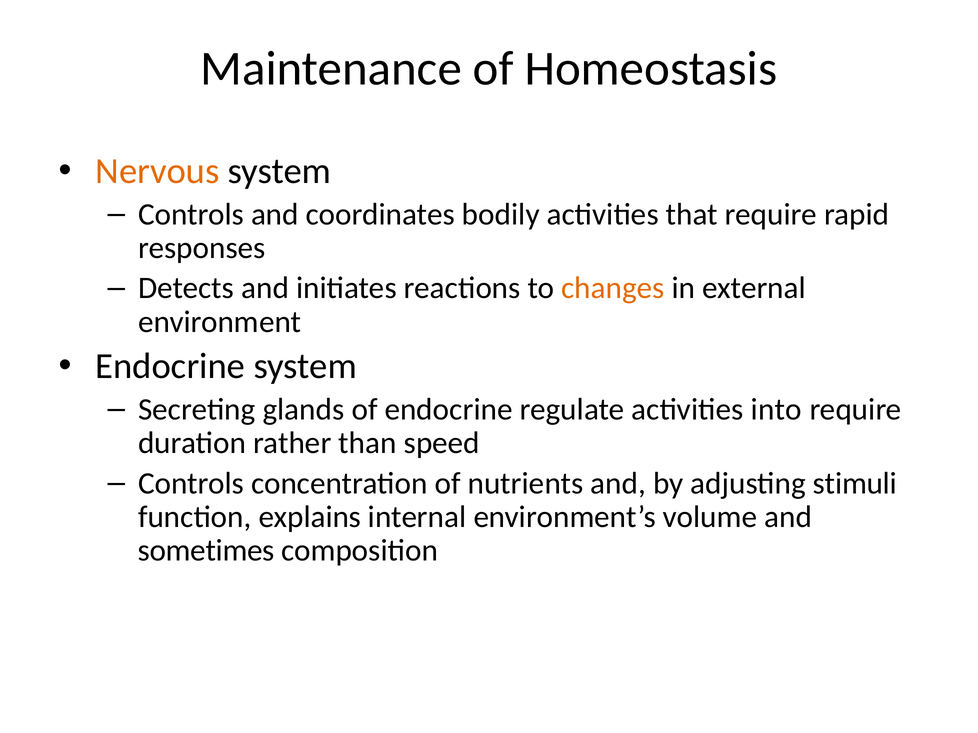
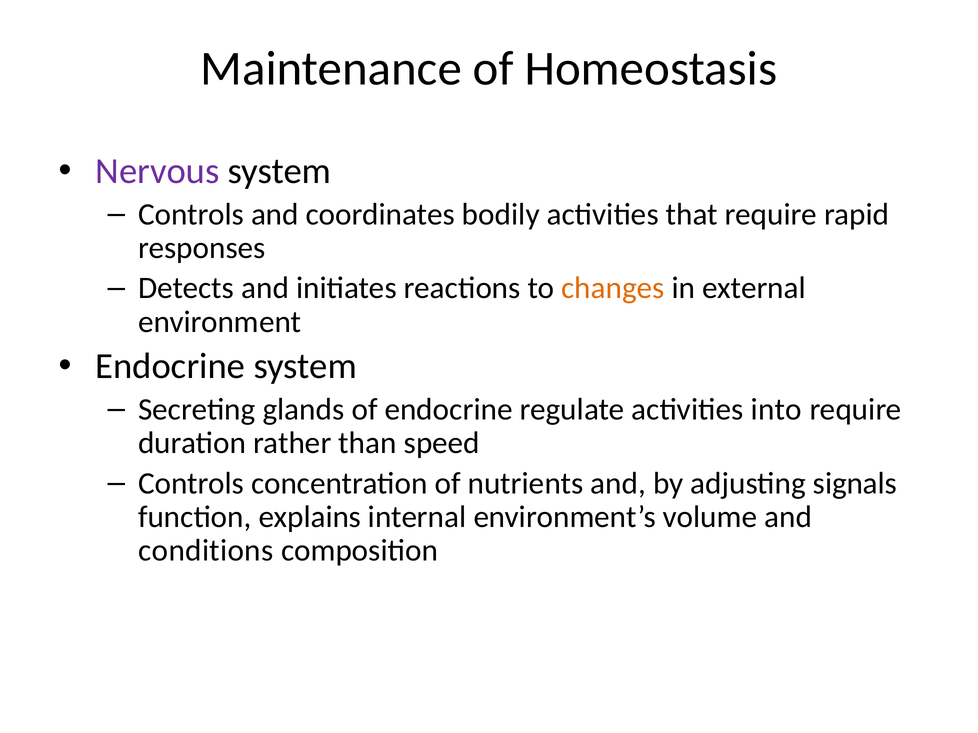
Nervous colour: orange -> purple (157, 171)
stimuli: stimuli -> signals (855, 484)
sometimes: sometimes -> conditions (206, 551)
